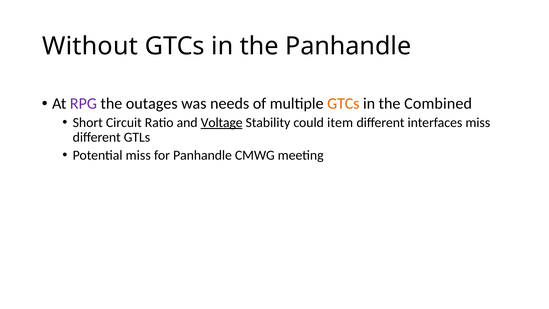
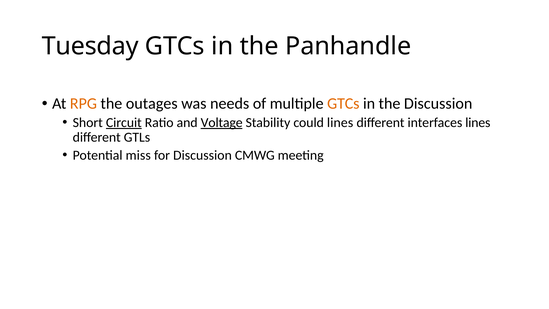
Without: Without -> Tuesday (90, 46)
RPG colour: purple -> orange (83, 104)
the Combined: Combined -> Discussion (438, 104)
Circuit underline: none -> present (124, 123)
could item: item -> lines (340, 123)
interfaces miss: miss -> lines (478, 123)
for Panhandle: Panhandle -> Discussion (202, 155)
